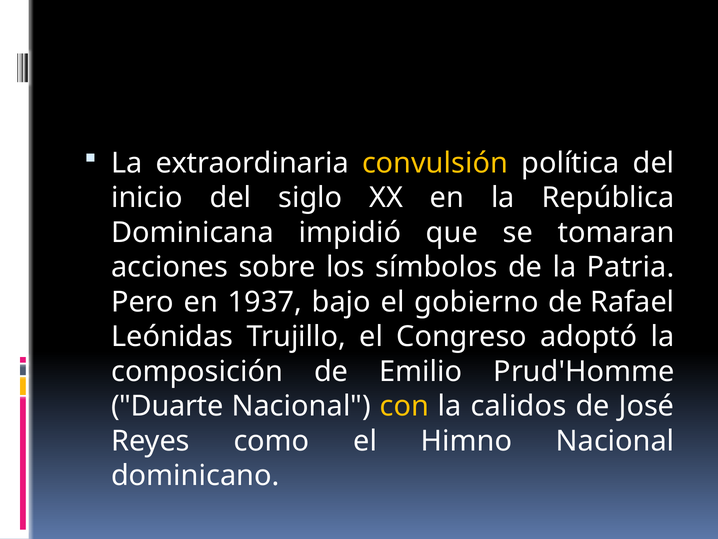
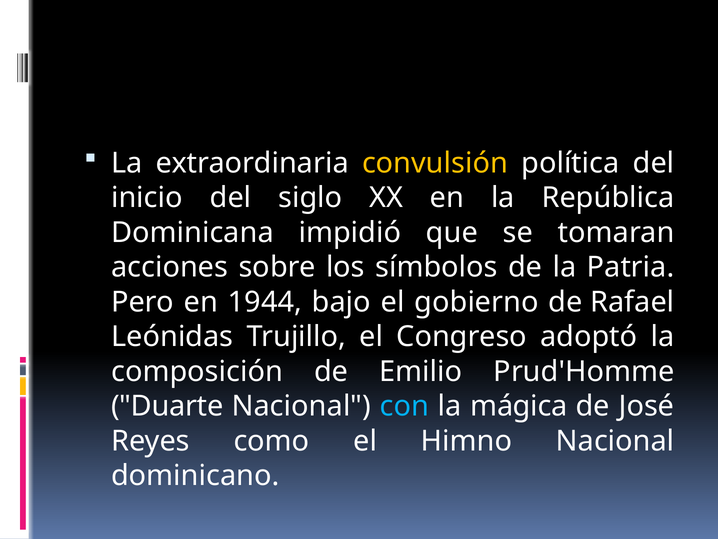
1937: 1937 -> 1944 (265, 302)
con colour: yellow -> light blue (404, 406)
calidos: calidos -> mágica (519, 406)
